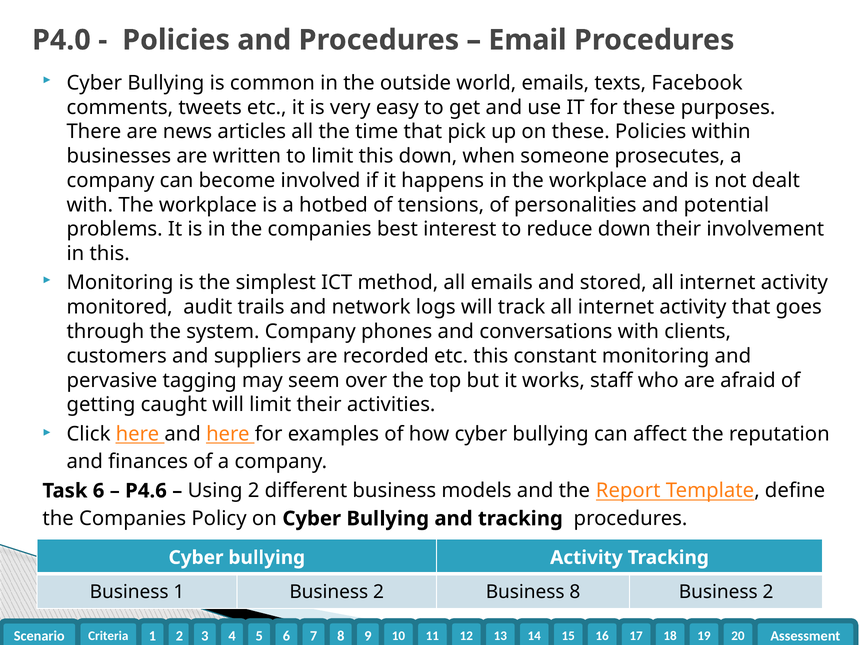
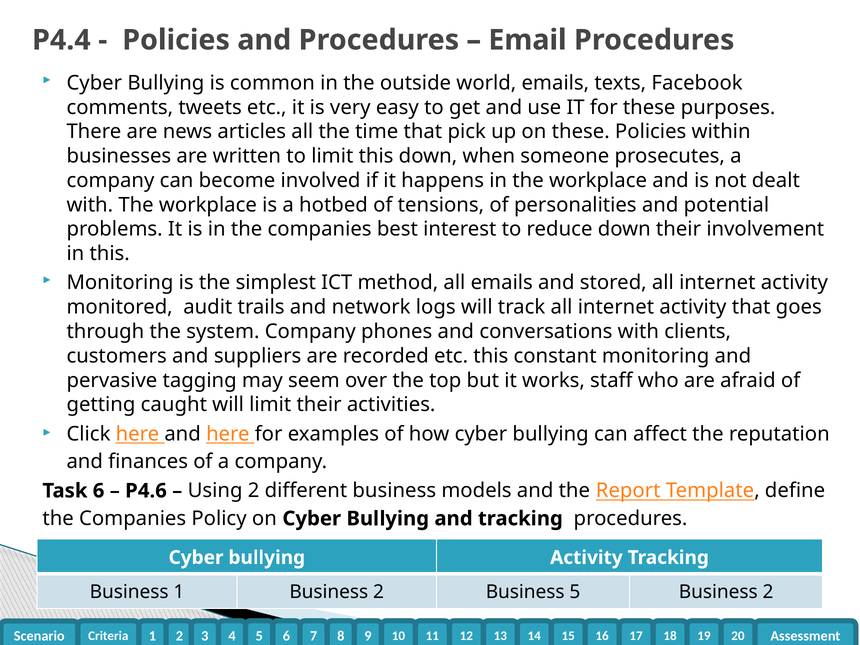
P4.0: P4.0 -> P4.4 (61, 40)
Business 8: 8 -> 5 (575, 592)
